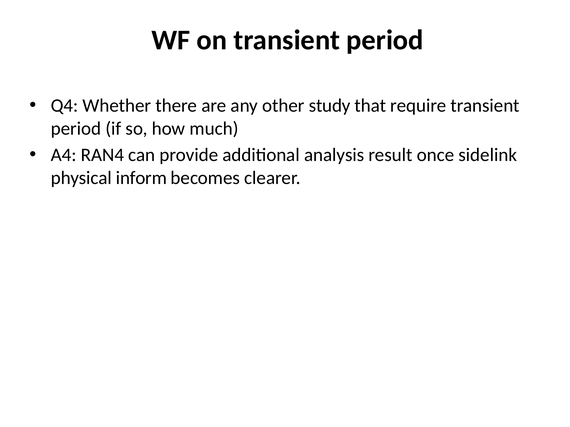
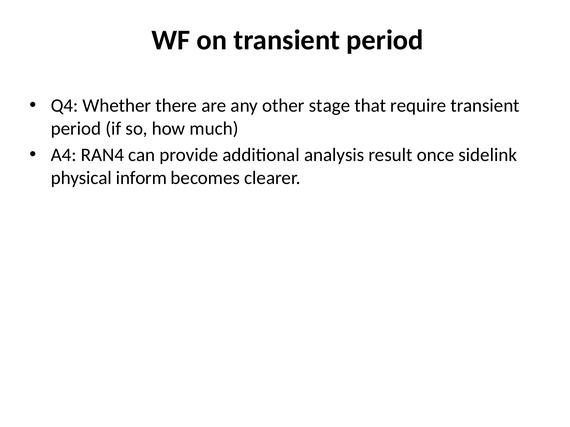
study: study -> stage (330, 106)
